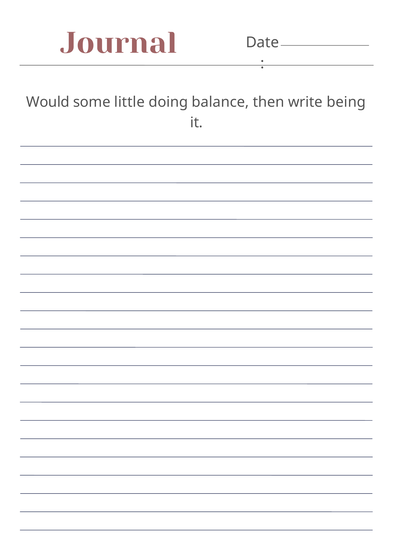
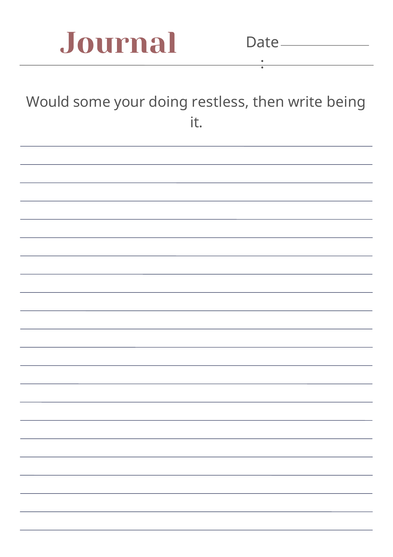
little: little -> your (130, 102)
balance: balance -> restless (220, 102)
